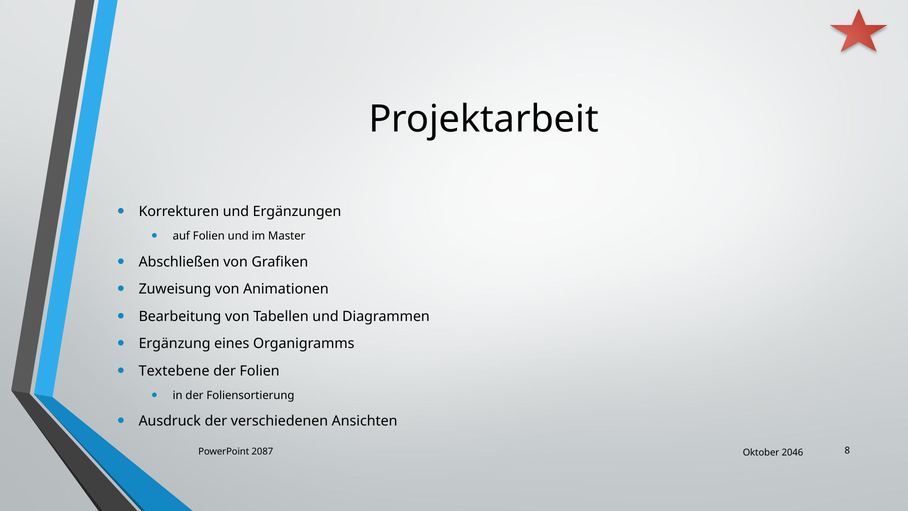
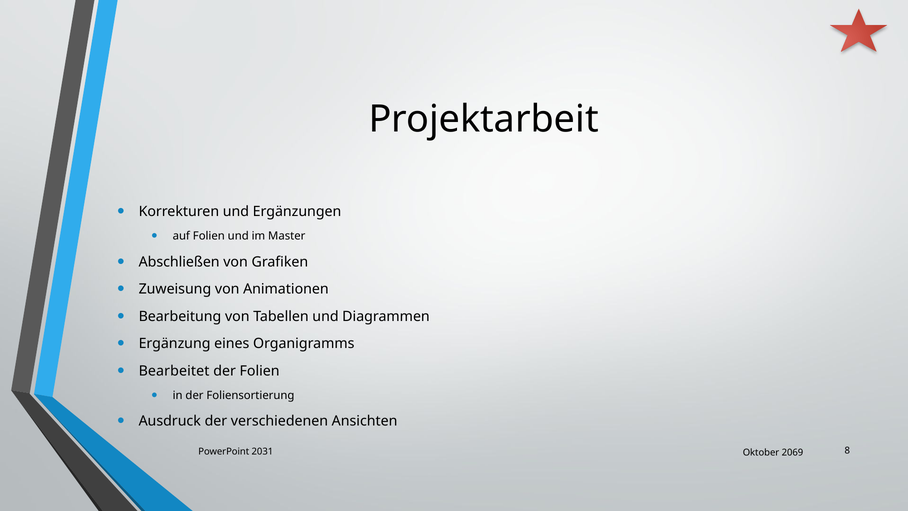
Textebene: Textebene -> Bearbeitet (174, 371)
2087: 2087 -> 2031 (262, 452)
2046: 2046 -> 2069 (792, 452)
